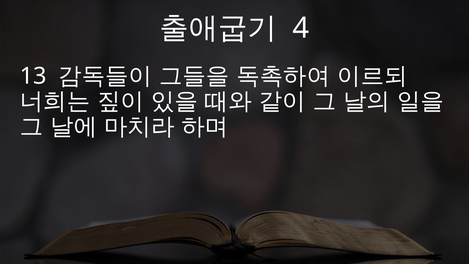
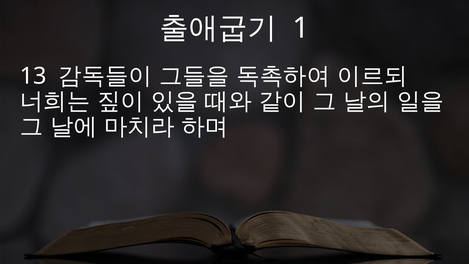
4: 4 -> 1 (301, 28)
